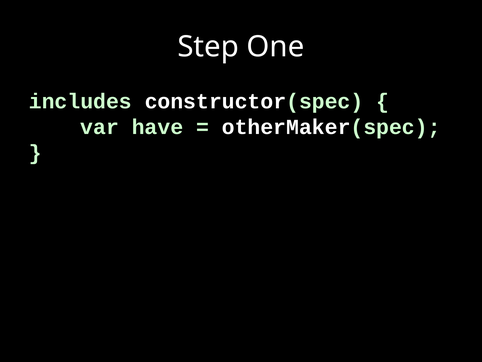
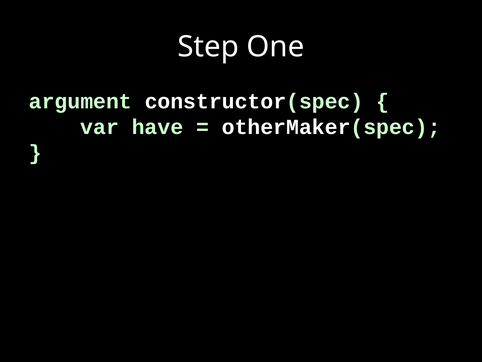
includes: includes -> argument (80, 101)
